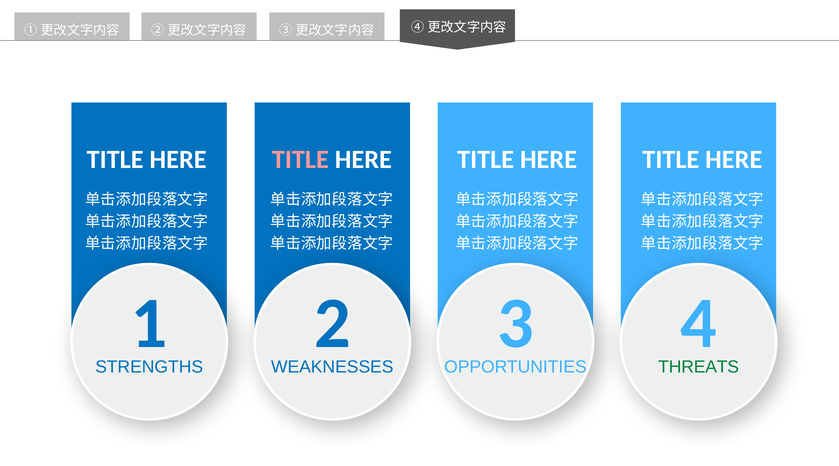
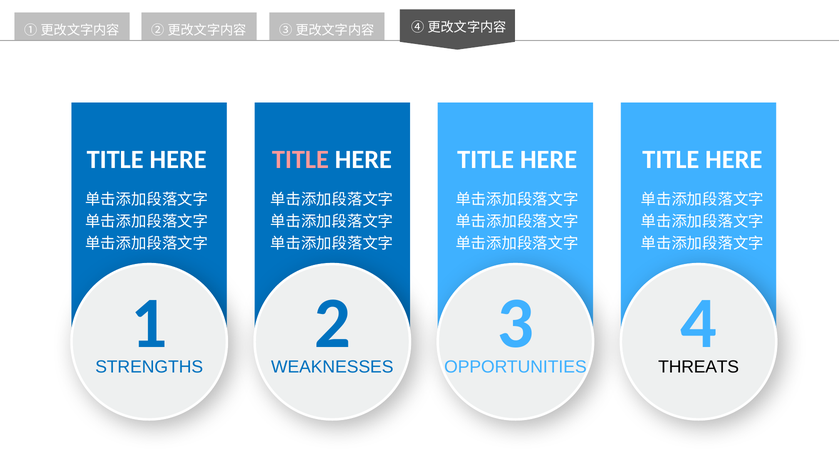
THREATS colour: green -> black (699, 367)
